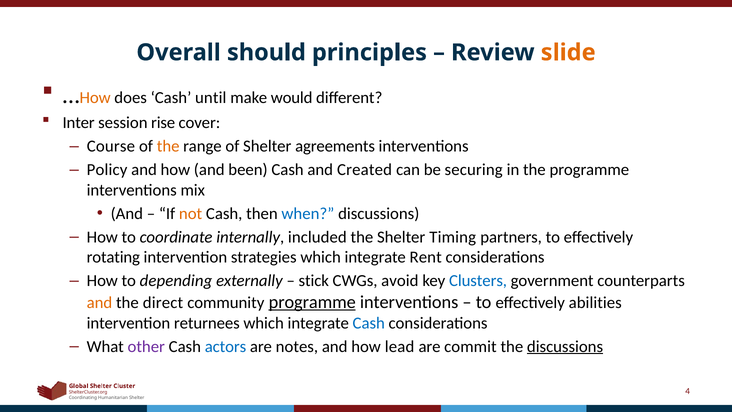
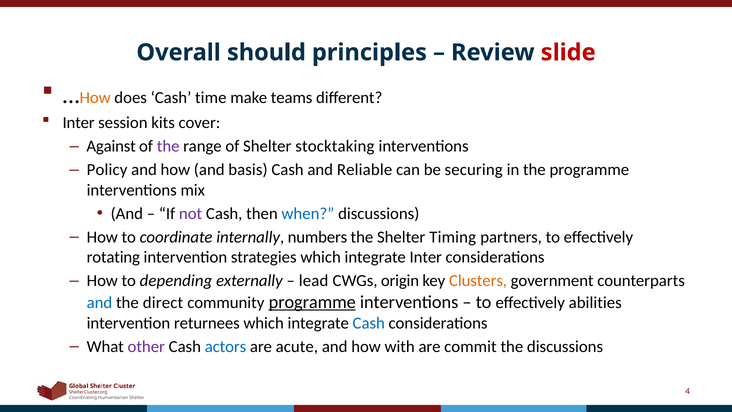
slide colour: orange -> red (568, 52)
until: until -> time (211, 98)
would: would -> teams (292, 98)
rise: rise -> kits (163, 123)
Course: Course -> Against (111, 146)
the colour: orange -> purple (168, 146)
agreements: agreements -> stocktaking (335, 146)
been: been -> basis (248, 170)
Created: Created -> Reliable (365, 170)
not colour: orange -> purple (191, 213)
included: included -> numbers (317, 237)
integrate Rent: Rent -> Inter (426, 257)
stick: stick -> lead (314, 281)
avoid: avoid -> origin (400, 281)
Clusters colour: blue -> orange (478, 281)
and colour: orange -> blue (99, 302)
notes: notes -> acute (297, 346)
lead: lead -> with (400, 346)
discussions underline: present -> none (565, 346)
